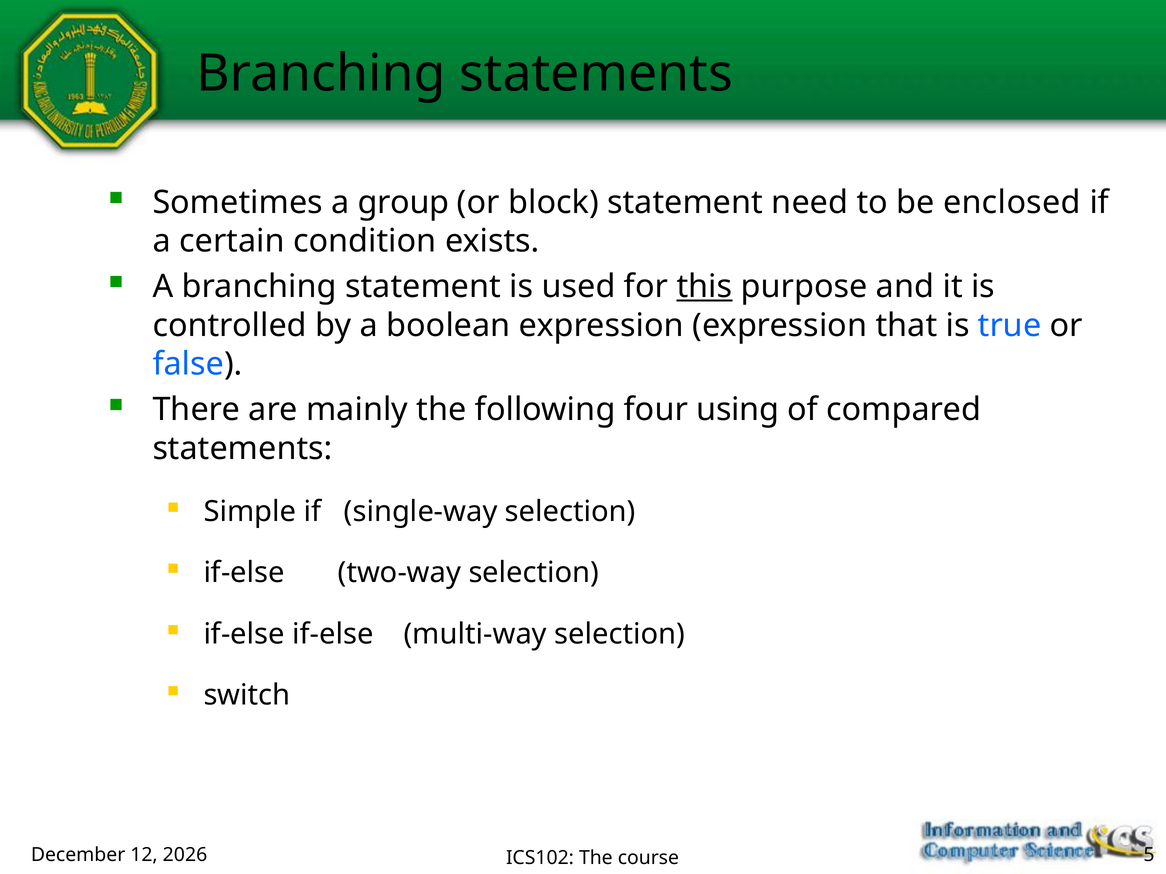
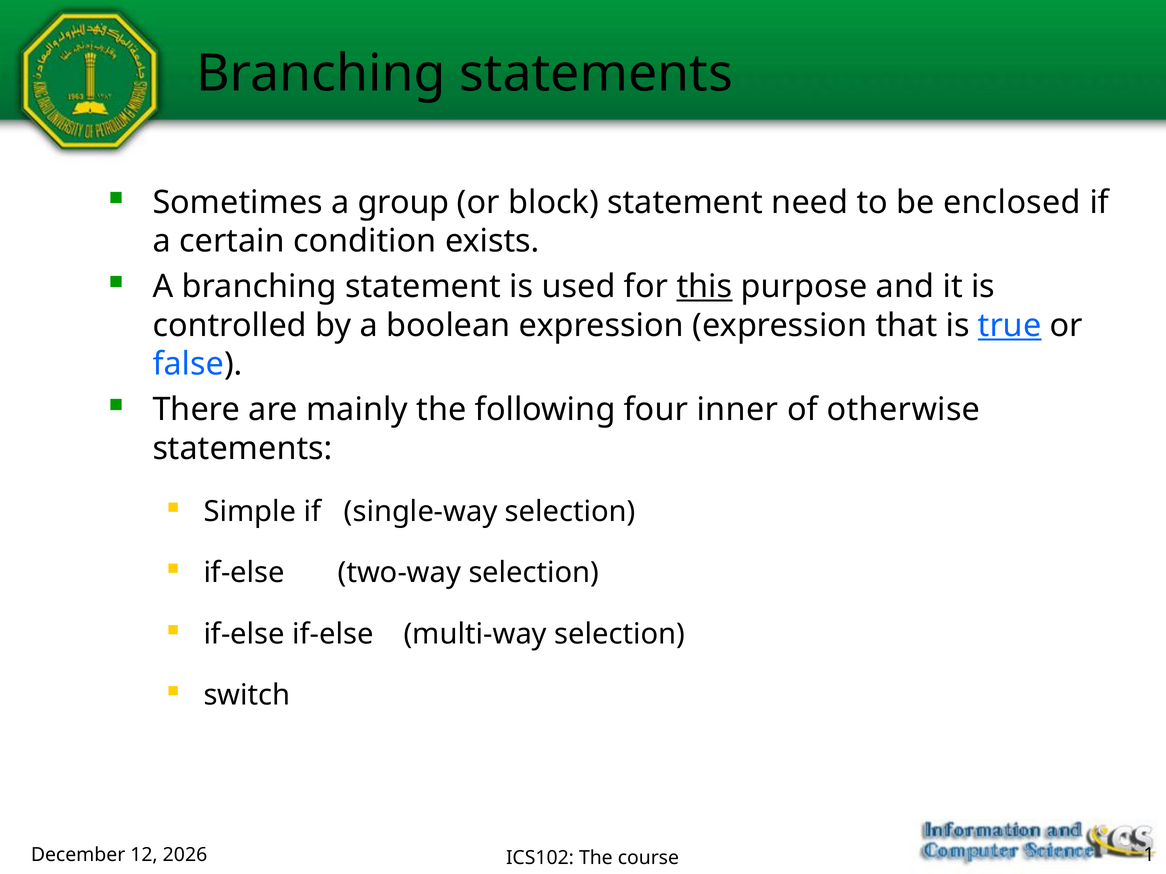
true underline: none -> present (1010, 326)
using: using -> inner (737, 410)
compared: compared -> otherwise (904, 410)
5: 5 -> 1 (1149, 855)
